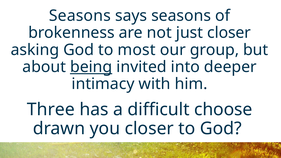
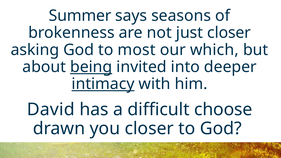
Seasons: Seasons -> Summer (80, 16)
group: group -> which (214, 50)
intimacy underline: none -> present (103, 84)
Three: Three -> David (51, 110)
